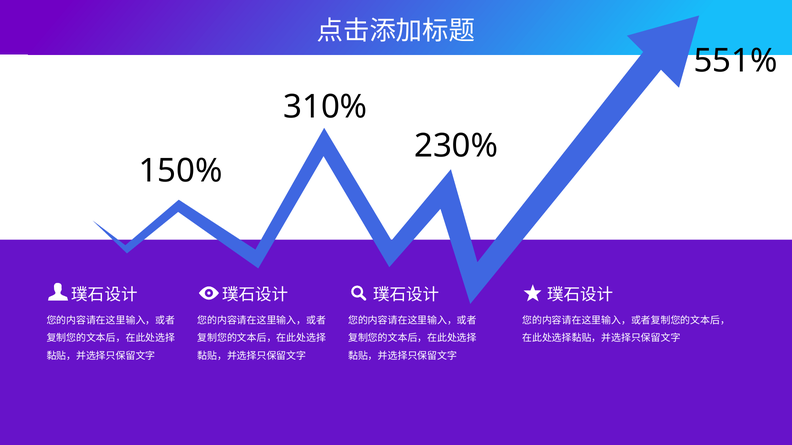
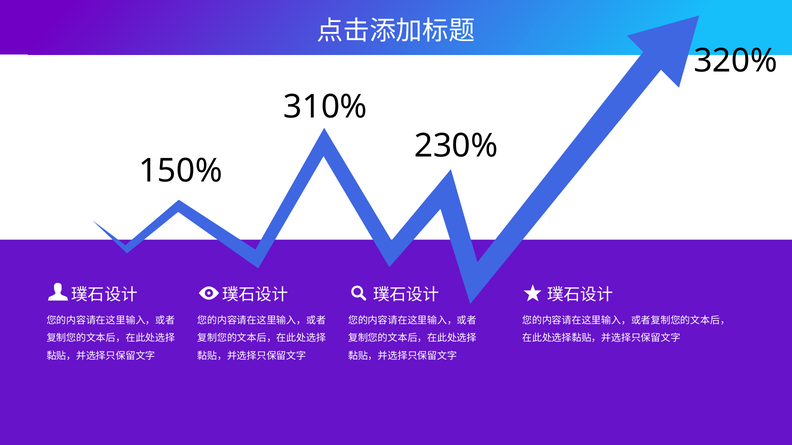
551%: 551% -> 320% (736, 61)
